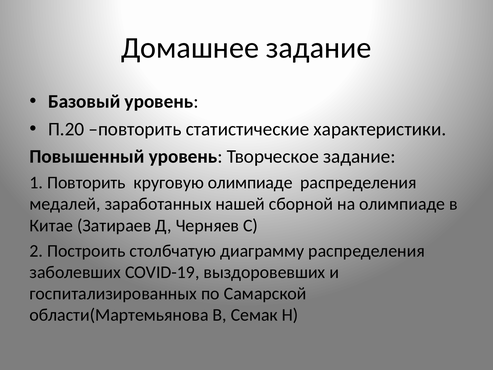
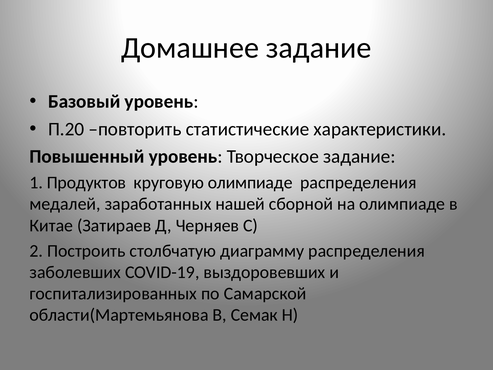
1 Повторить: Повторить -> Продуктов (86, 183)
